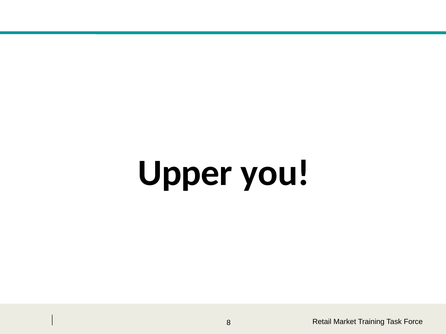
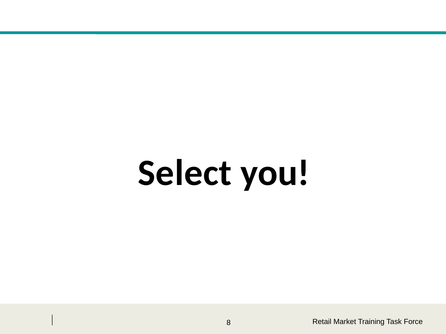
Upper: Upper -> Select (185, 173)
